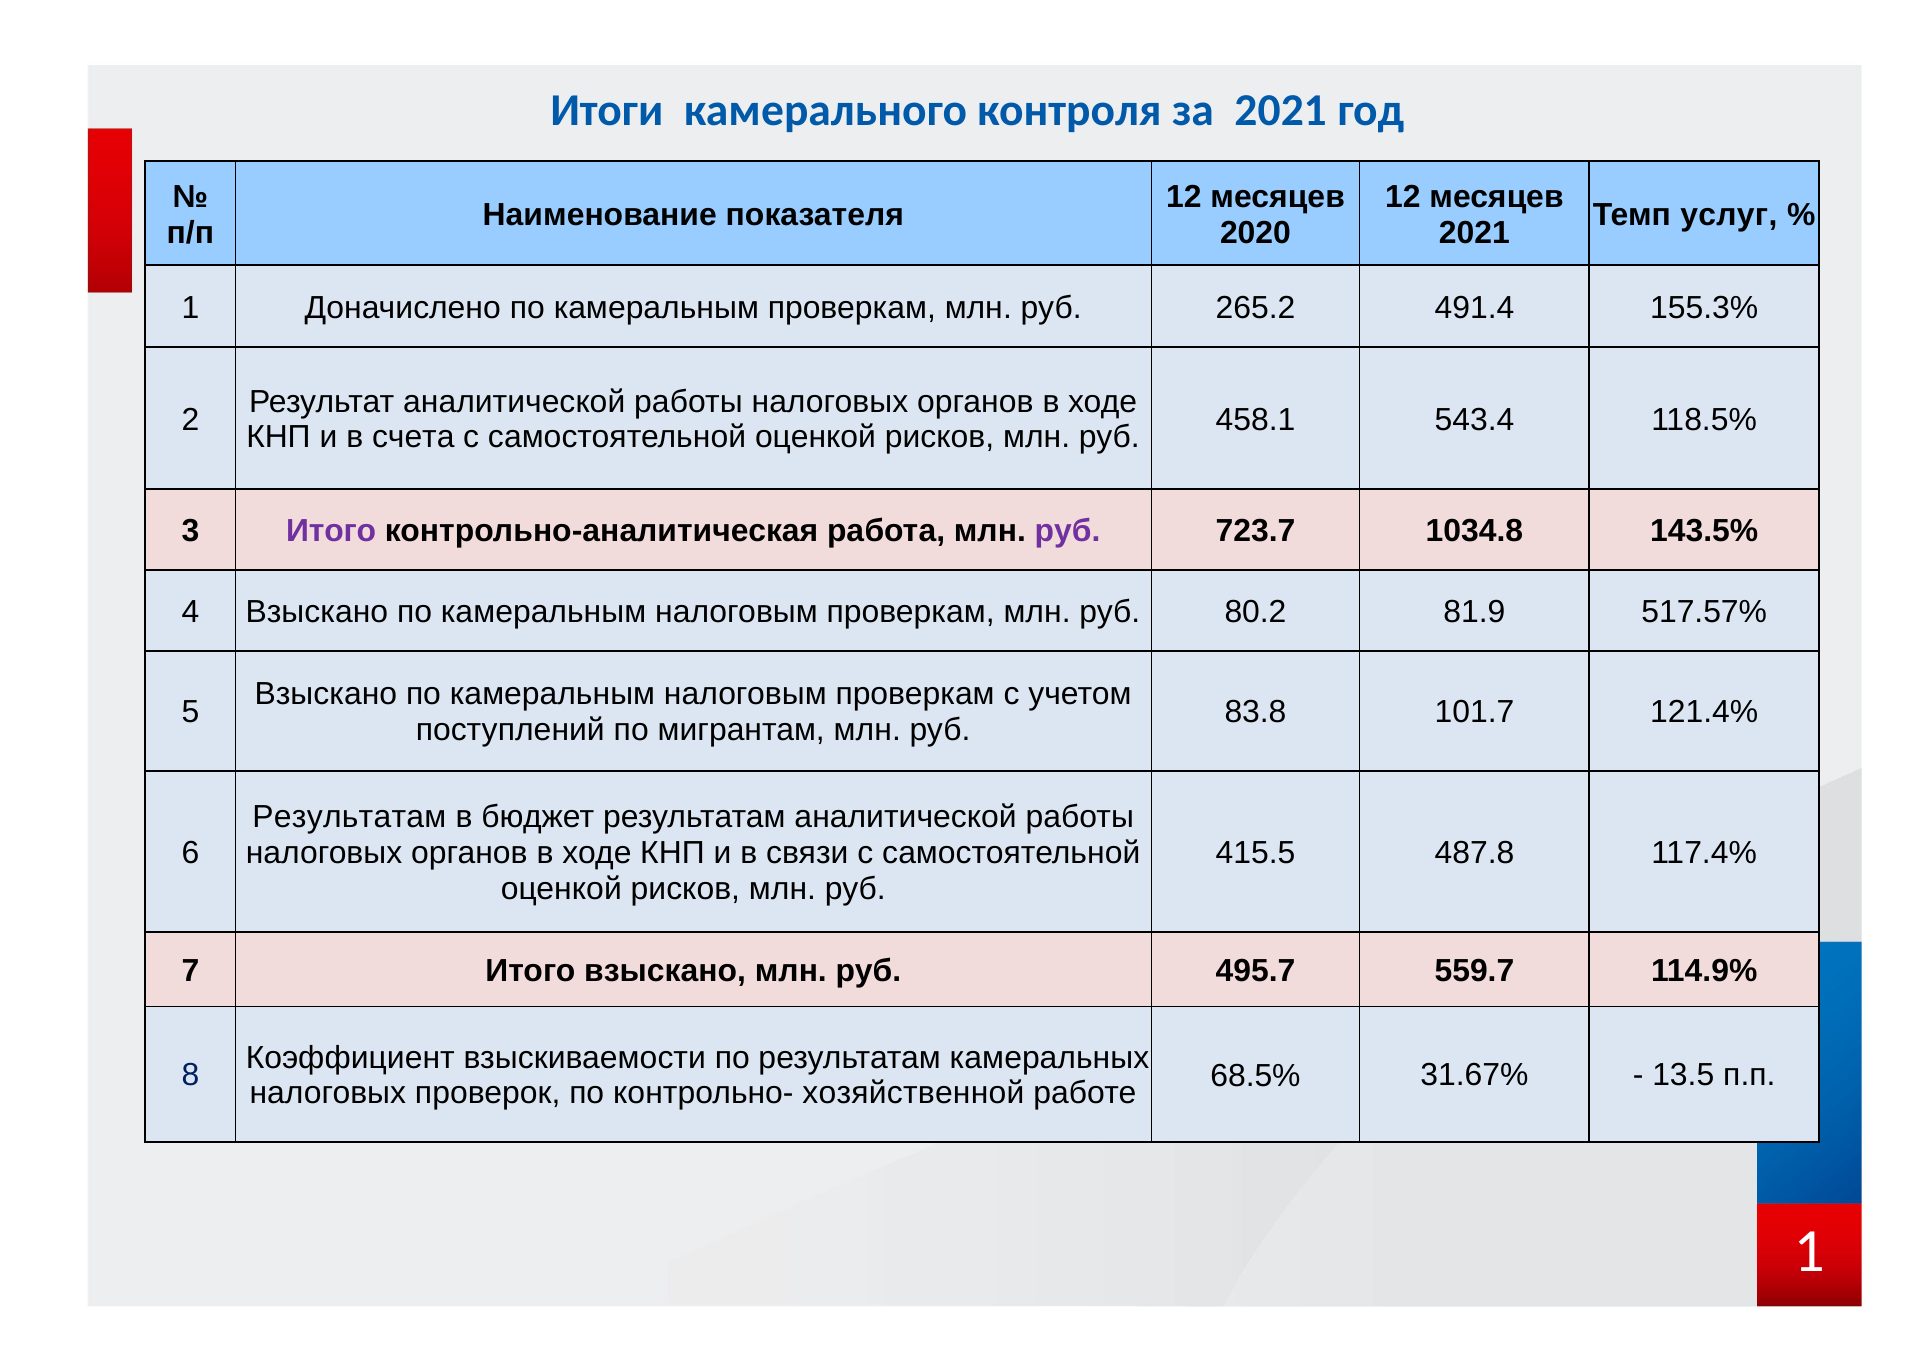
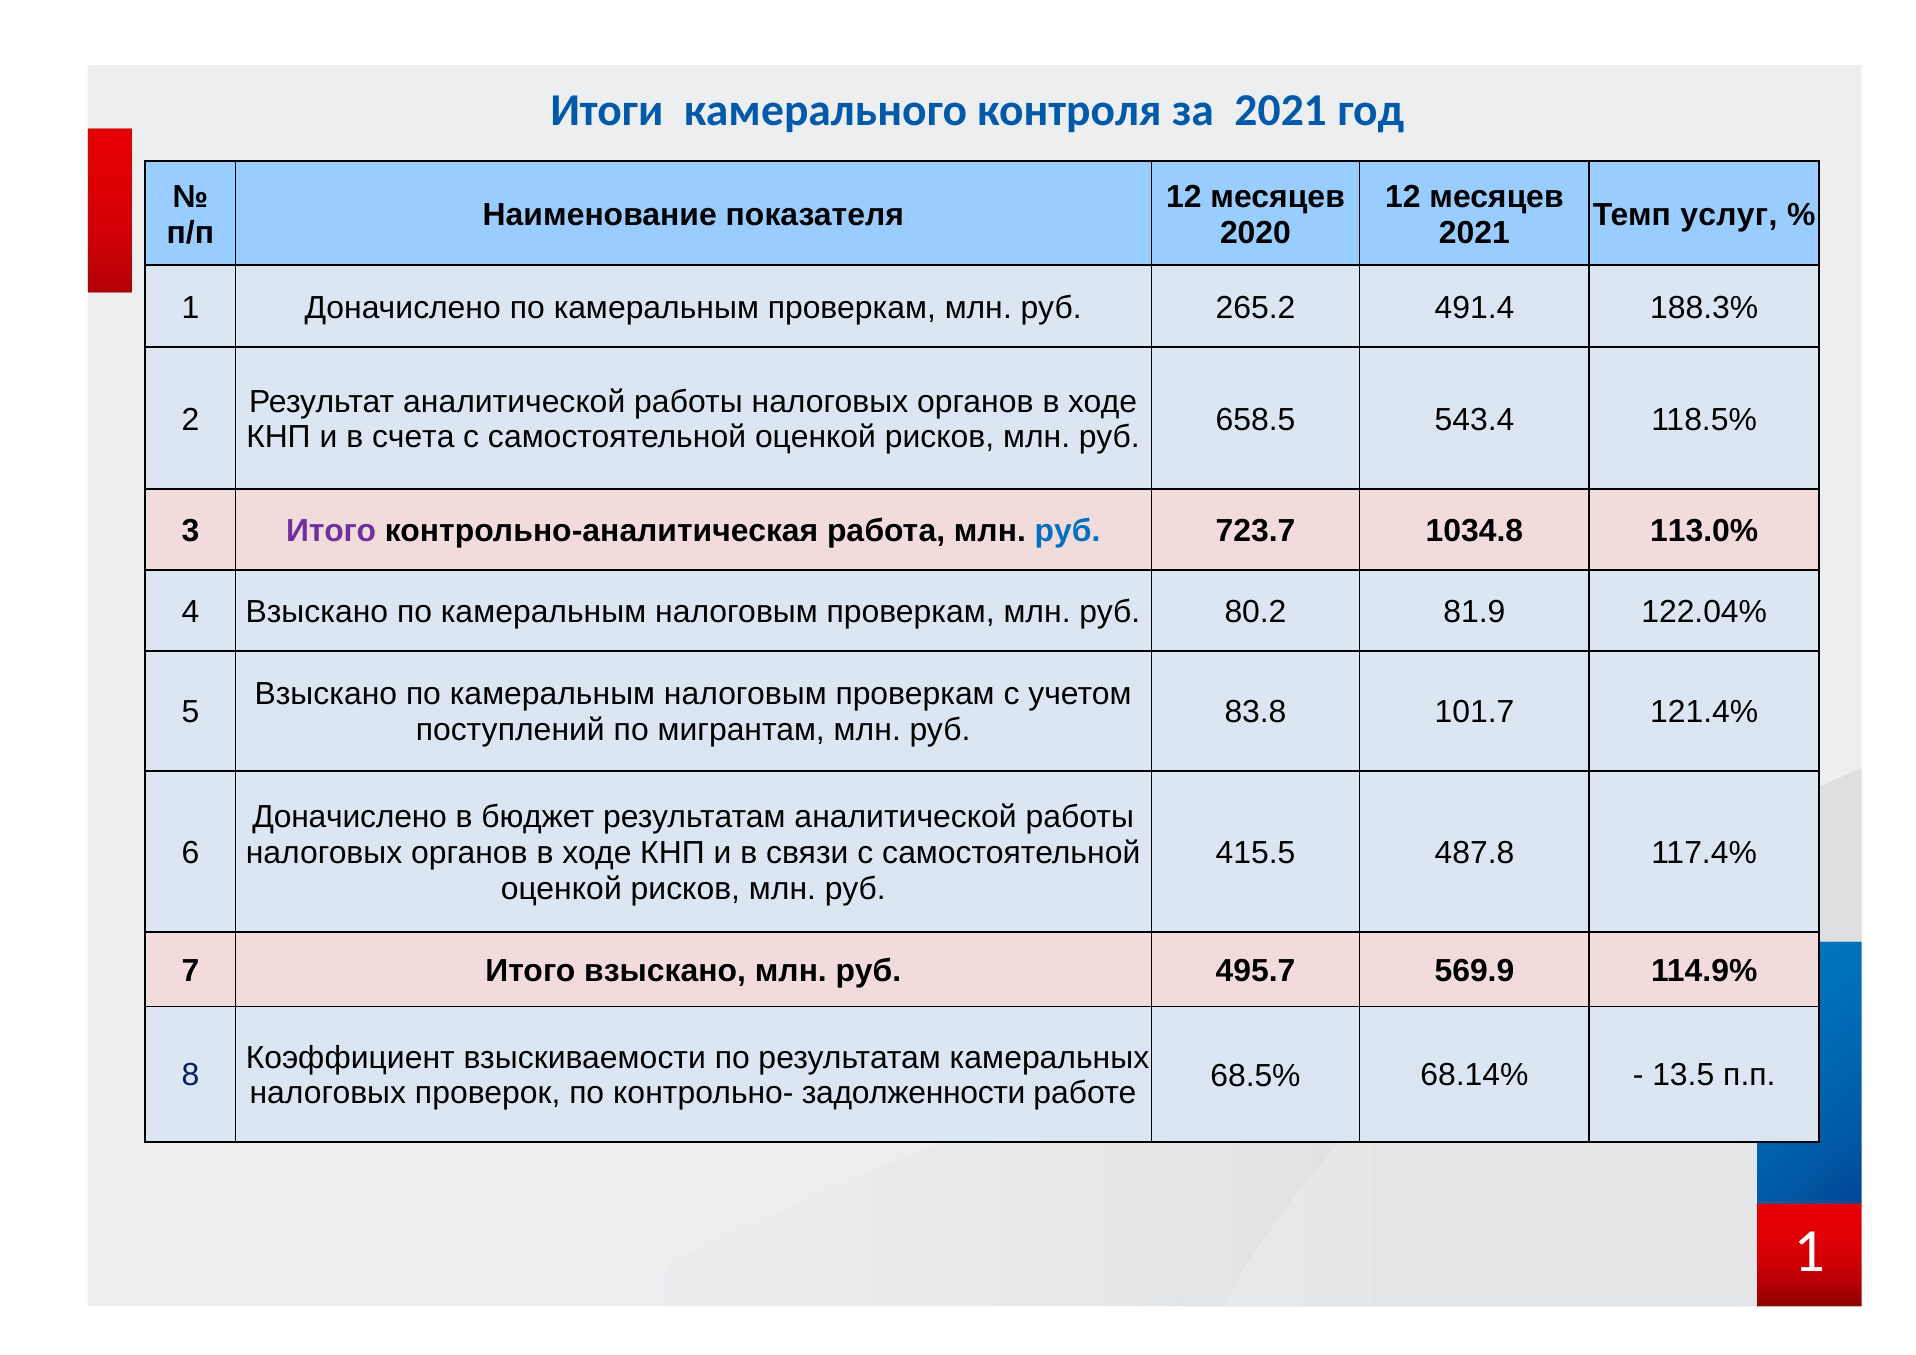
155.3%: 155.3% -> 188.3% (1704, 308)
458.1: 458.1 -> 658.5 (1256, 420)
руб colour: purple -> blue (1068, 531)
143.5%: 143.5% -> 113.0% (1704, 531)
517.57%: 517.57% -> 122.04% (1704, 612)
Результатам: Результатам -> Доначислено (350, 817)
559.7: 559.7 -> 569.9 (1474, 971)
31.67%: 31.67% -> 68.14% (1474, 1075)
хозяйственной: хозяйственной -> задолженности (914, 1093)
